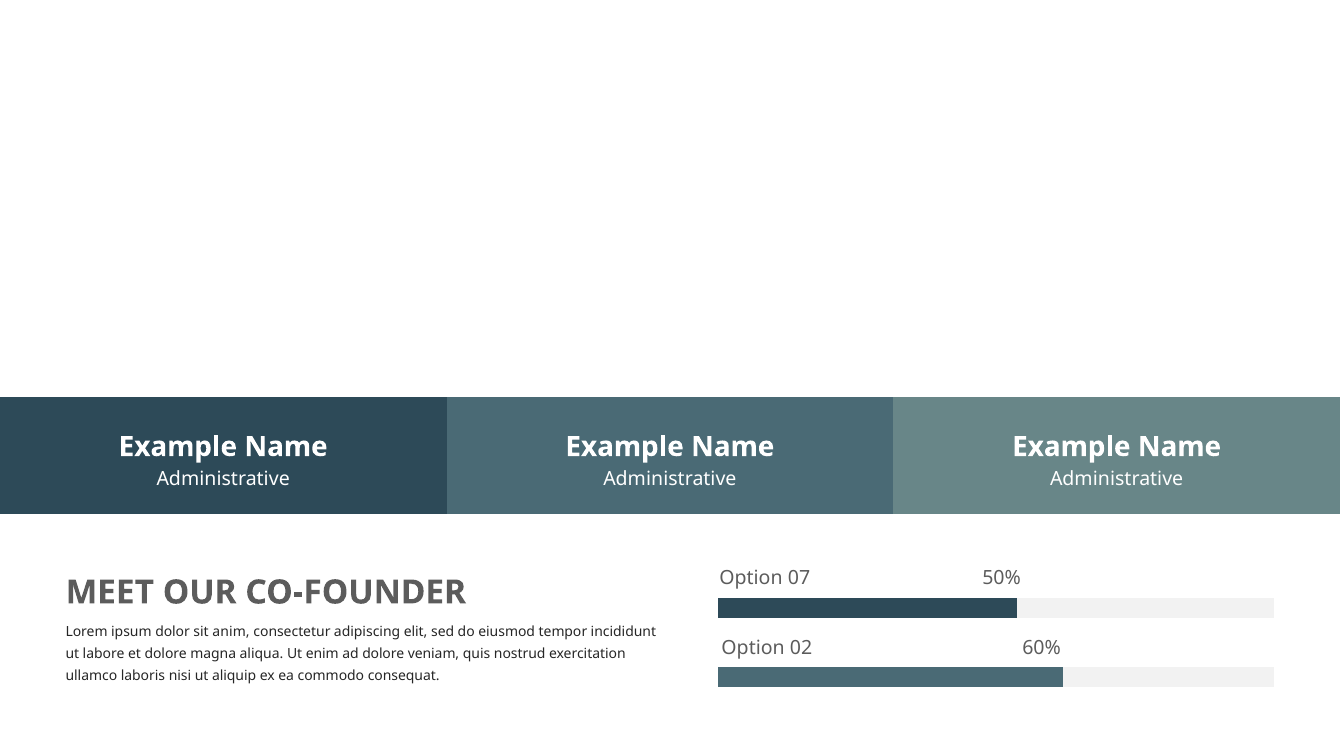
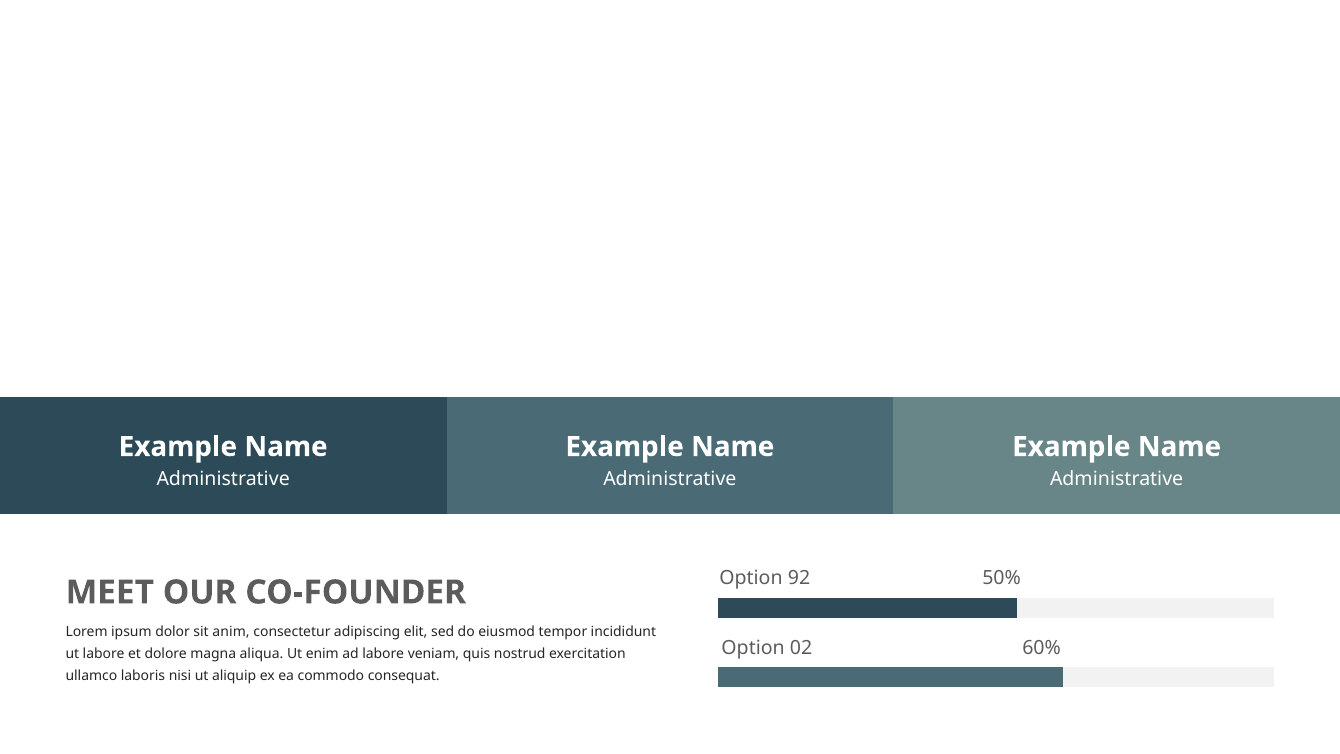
07: 07 -> 92 (799, 578)
ad dolore: dolore -> labore (383, 654)
